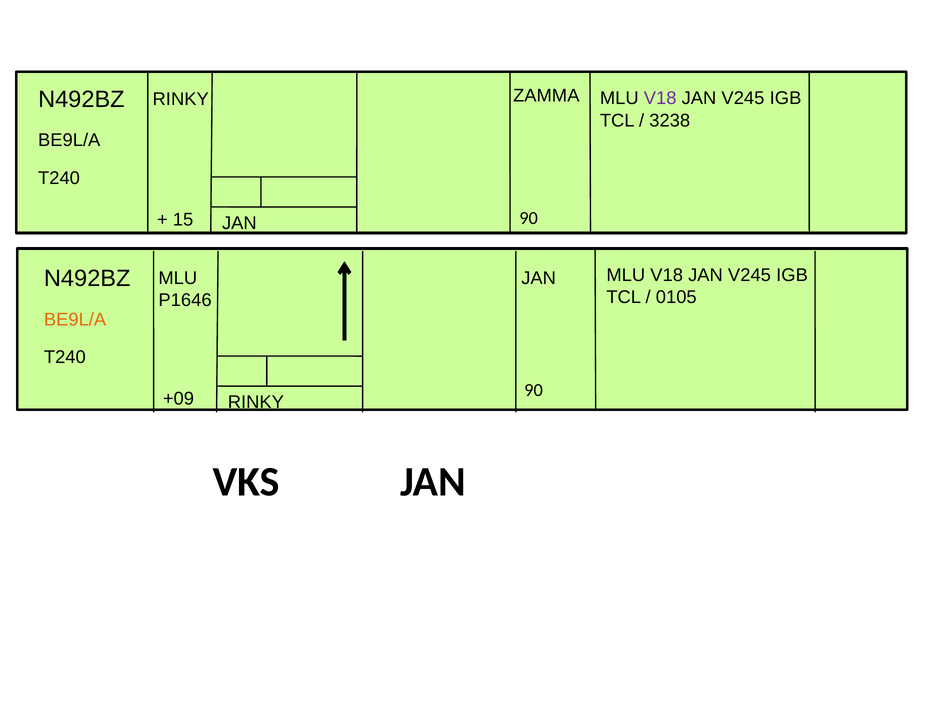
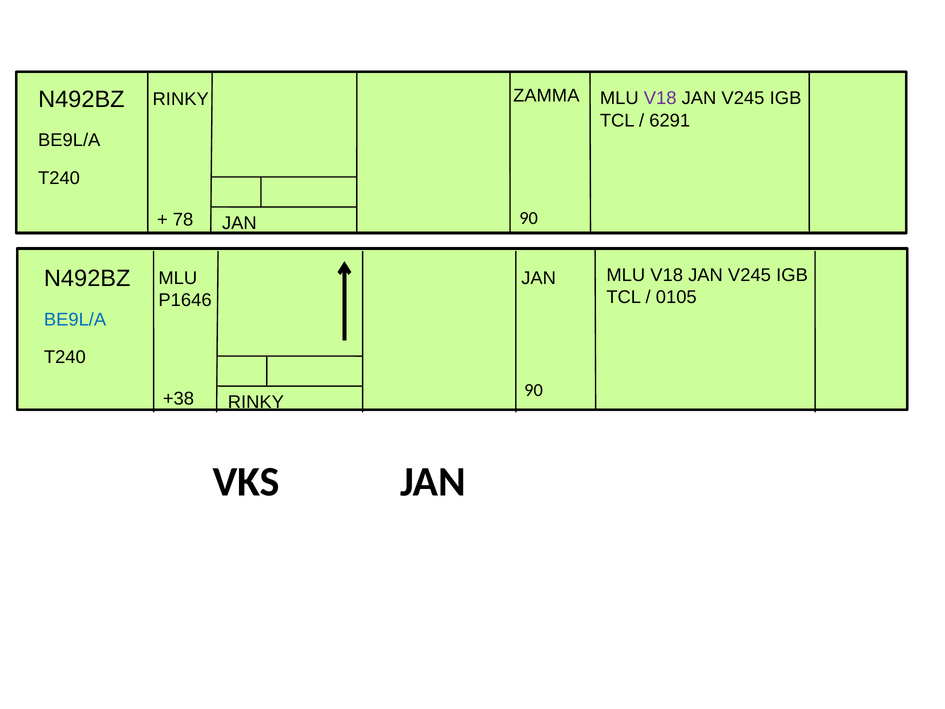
3238: 3238 -> 6291 (670, 120)
15: 15 -> 78 (183, 220)
BE9L/A colour: orange -> blue (75, 319)
+09: +09 -> +38 (178, 399)
